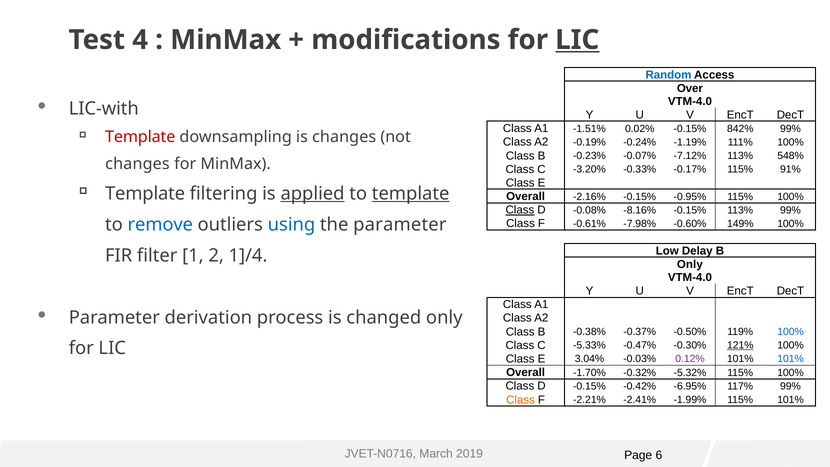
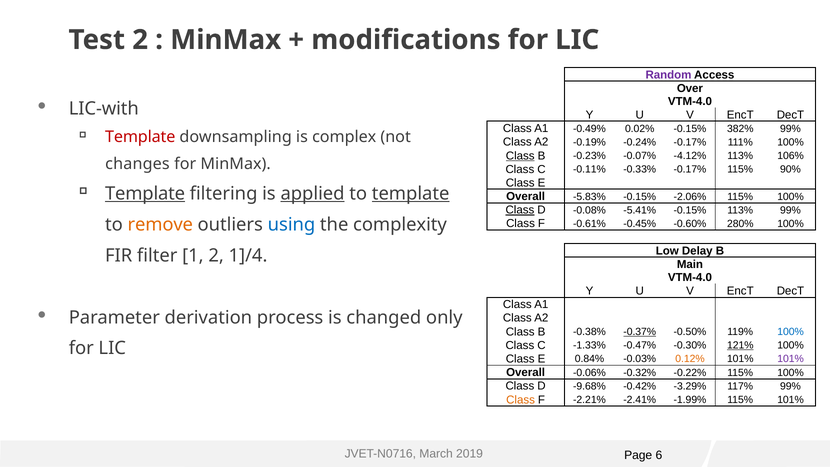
Test 4: 4 -> 2 (140, 40)
LIC underline: present -> none (577, 40)
Random colour: blue -> purple (669, 75)
-1.51%: -1.51% -> -0.49% (589, 129)
842%: 842% -> 382% (740, 129)
is changes: changes -> complex (344, 137)
-0.24% -1.19%: -1.19% -> -0.17% (690, 142)
Class underline: none -> present (520, 156)
-7.12%: -7.12% -> -4.12% (690, 156)
548%: 548% -> 106% (791, 156)
-3.20%: -3.20% -> -0.11% (589, 169)
91%: 91% -> 90% (790, 169)
Template underline: none -> present (145, 194)
-2.16%: -2.16% -> -5.83% (589, 197)
-0.95%: -0.95% -> -2.06% (690, 197)
-8.16%: -8.16% -> -5.41% (640, 210)
-7.98%: -7.98% -> -0.45% (640, 224)
149%: 149% -> 280% (740, 224)
remove colour: blue -> orange (160, 225)
the parameter: parameter -> complexity (400, 225)
Only: Only -> Main (690, 264)
-0.37% underline: none -> present (640, 332)
-5.33%: -5.33% -> -1.33% (589, 345)
3.04%: 3.04% -> 0.84% (589, 359)
0.12% colour: purple -> orange (690, 359)
101% colour: blue -> purple (791, 359)
-1.70%: -1.70% -> -0.06% (589, 373)
-5.32%: -5.32% -> -0.22% (690, 373)
D -0.15%: -0.15% -> -9.68% (589, 386)
-6.95%: -6.95% -> -3.29% (690, 386)
